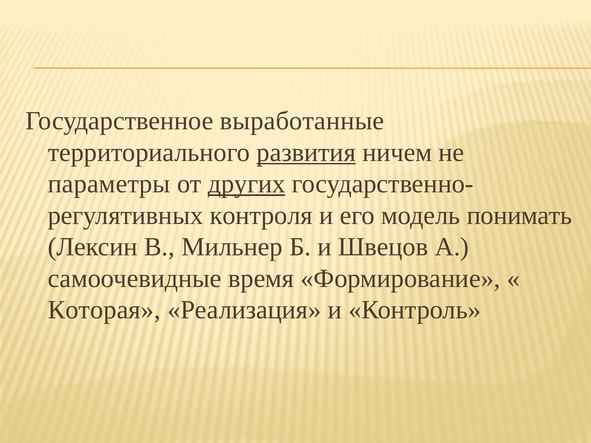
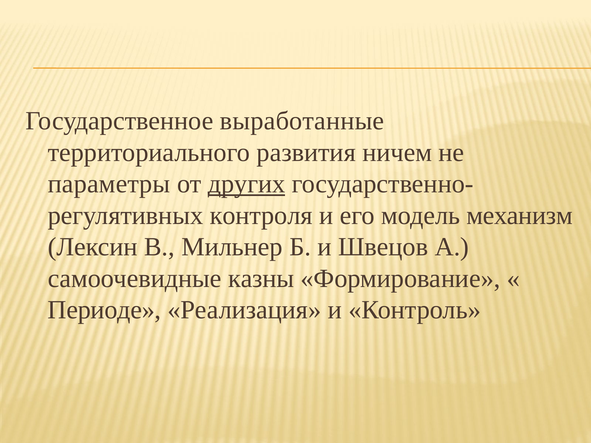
развития underline: present -> none (306, 152)
понимать: понимать -> механизм (519, 216)
время: время -> казны (261, 279)
Которая: Которая -> Периоде (104, 310)
